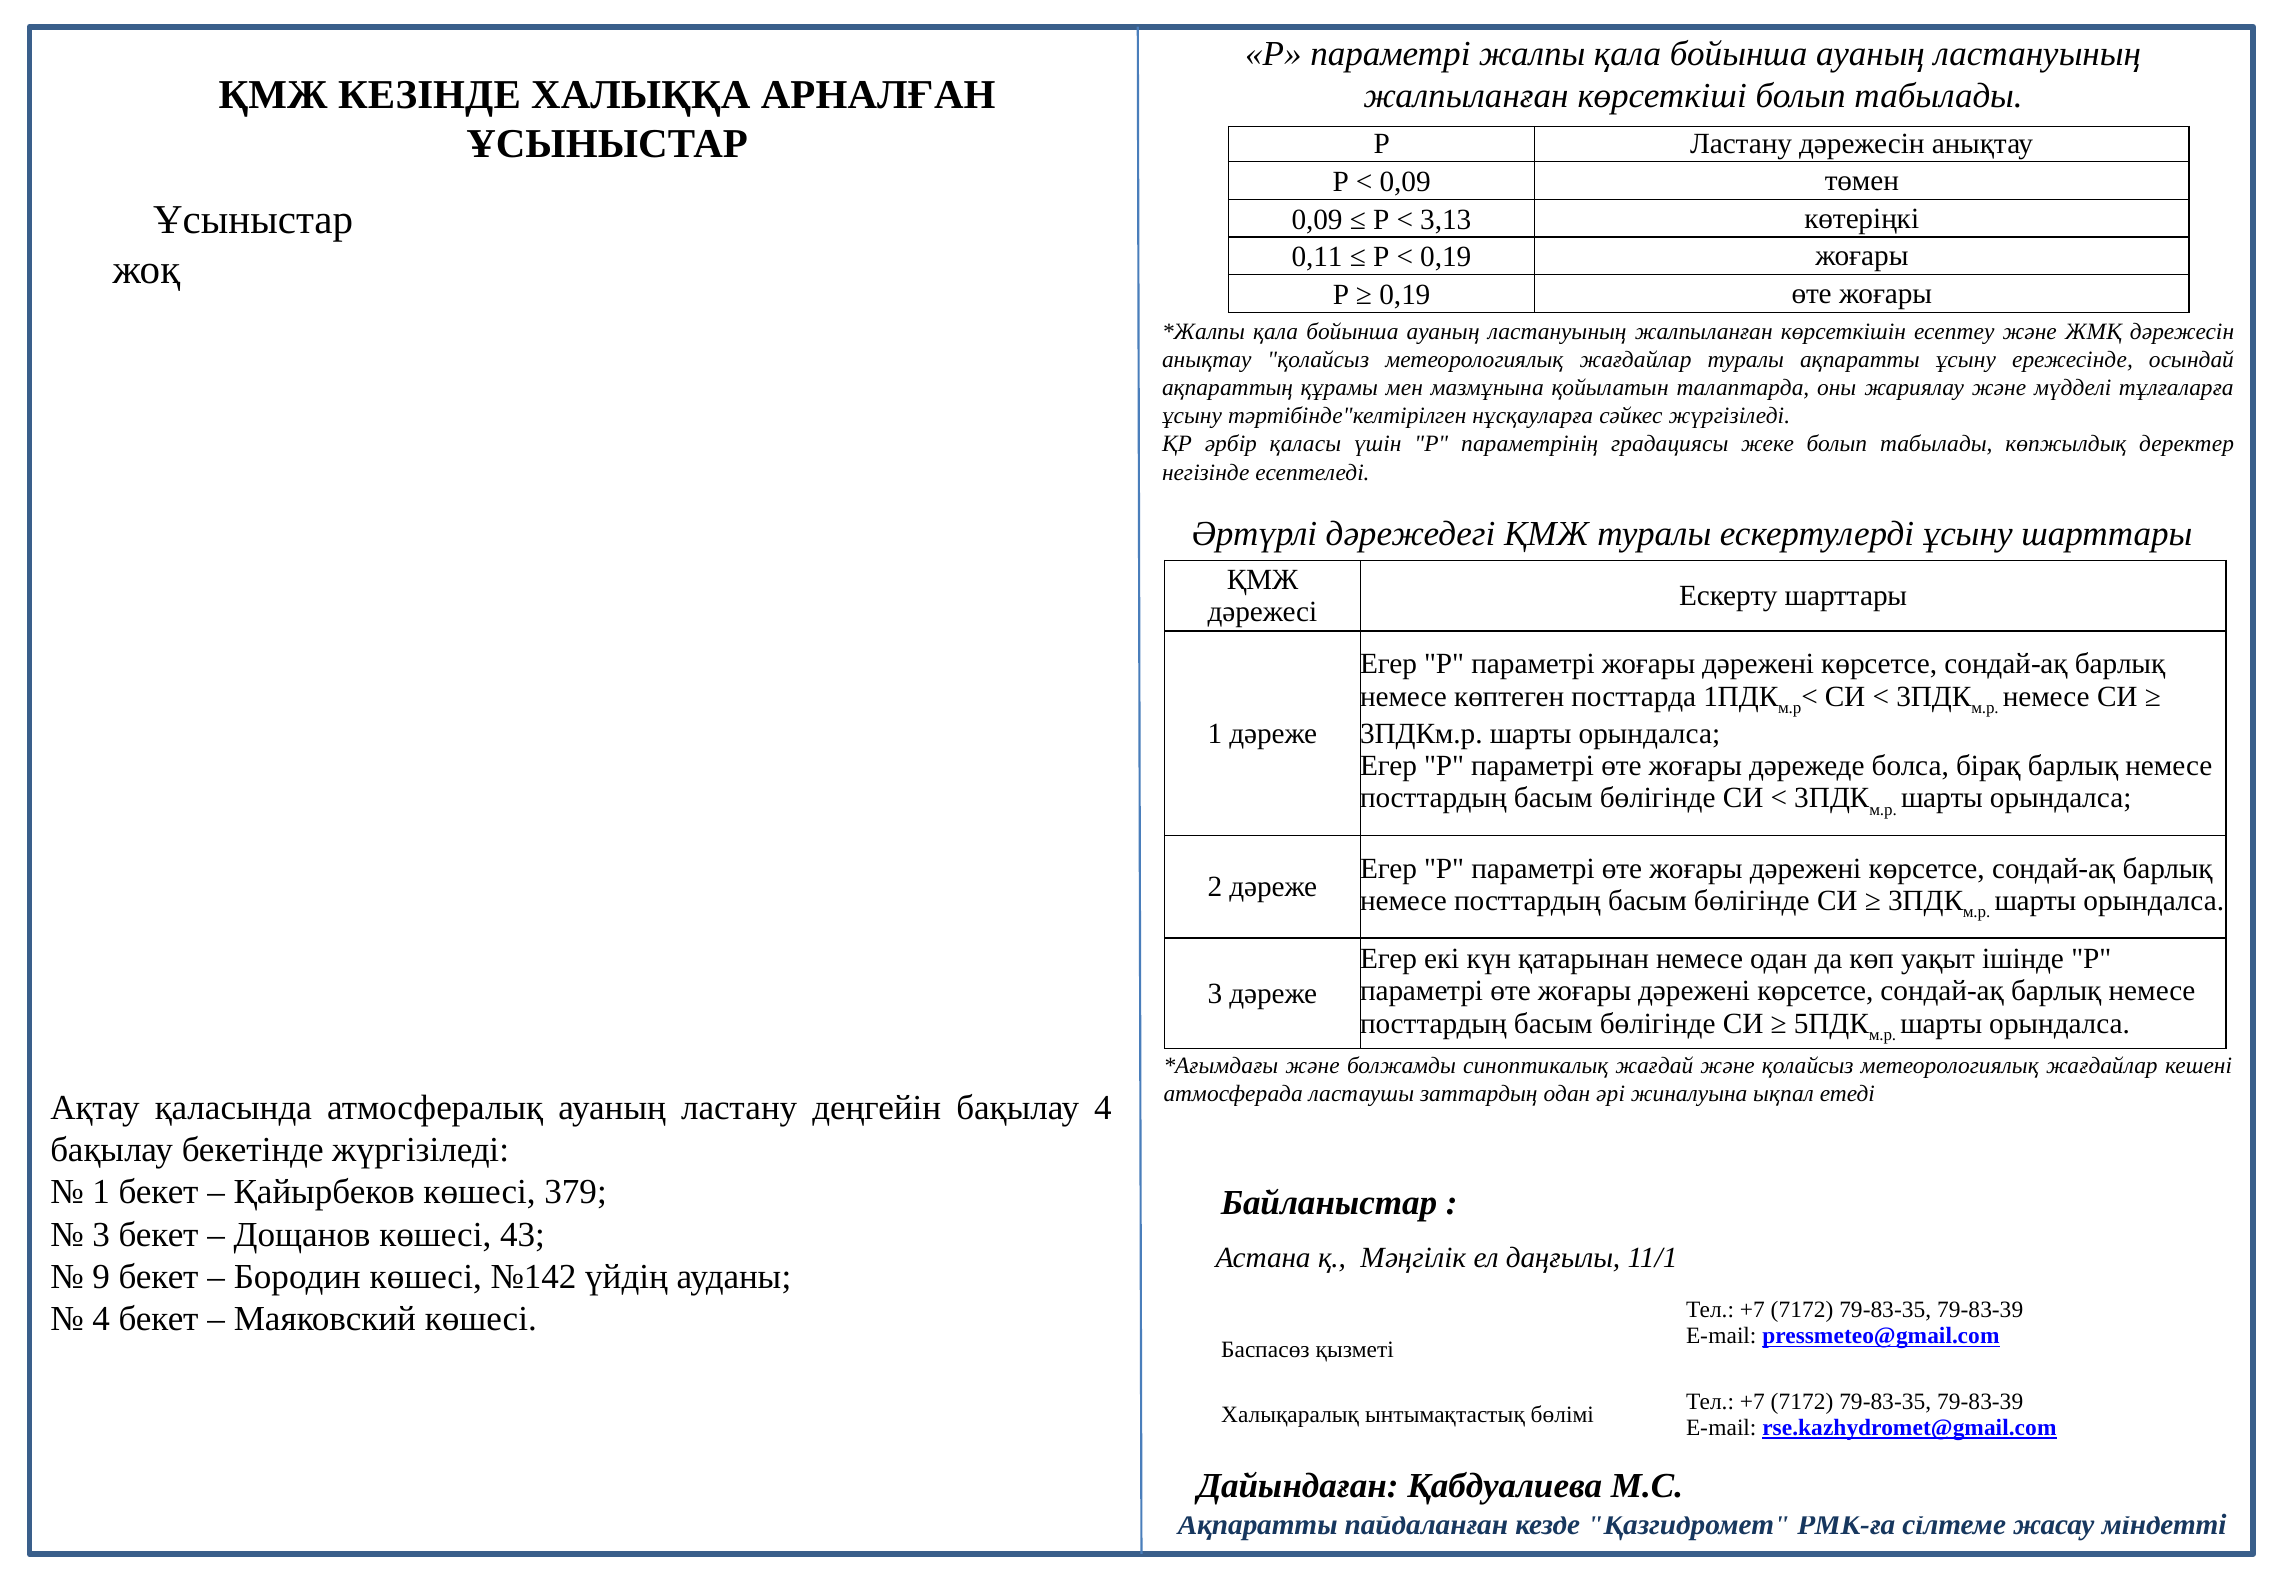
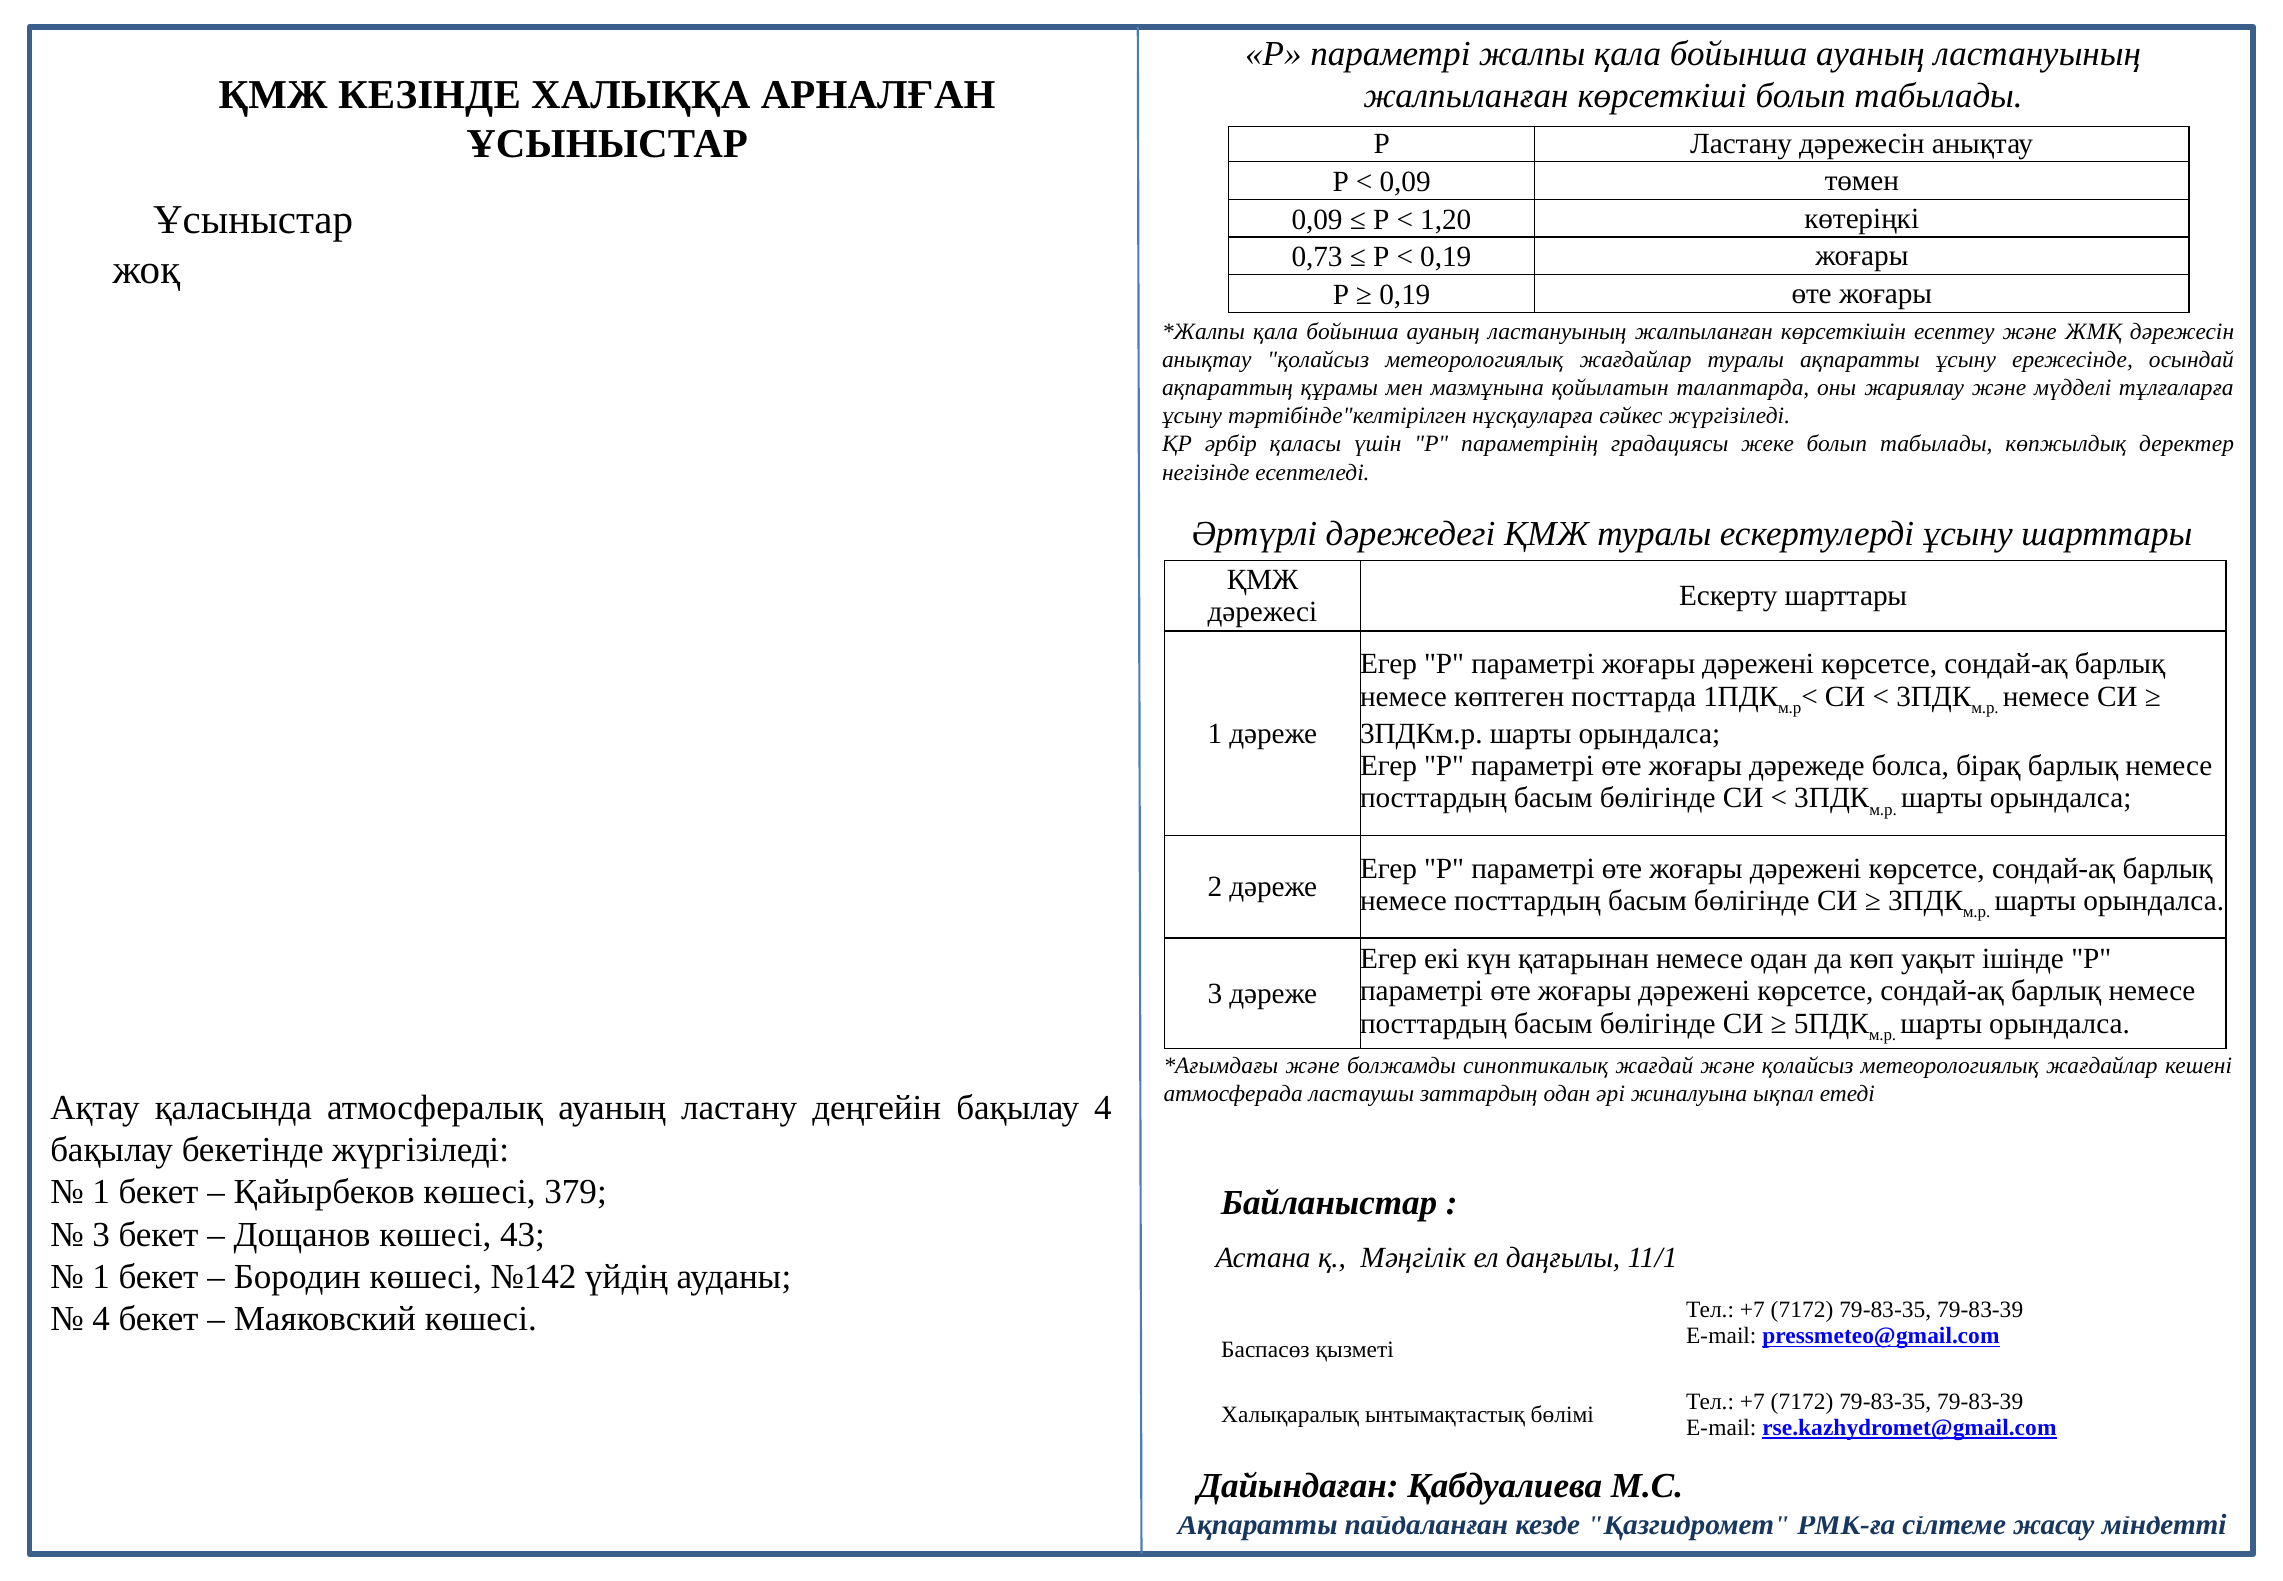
3,13: 3,13 -> 1,20 (1446, 219)
0,11: 0,11 -> 0,73 (1317, 257)
9: 9 -> 1 (101, 1276)
